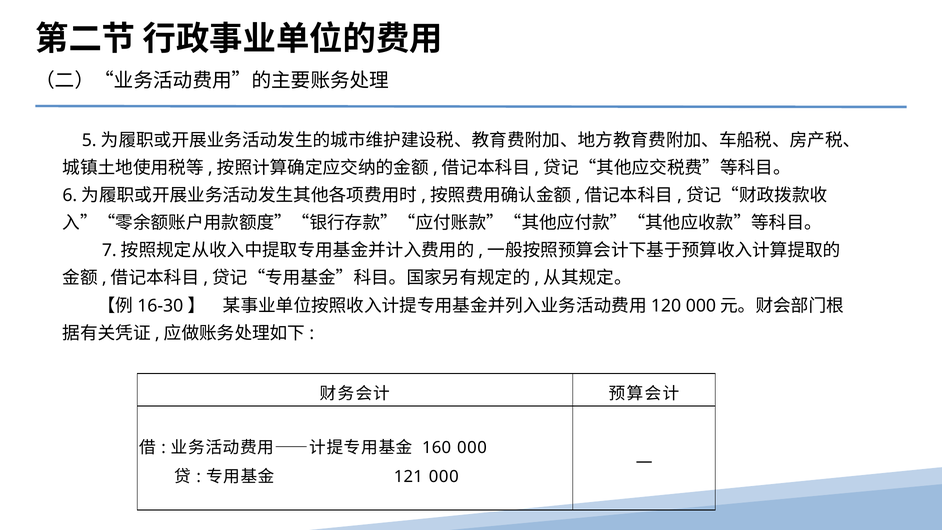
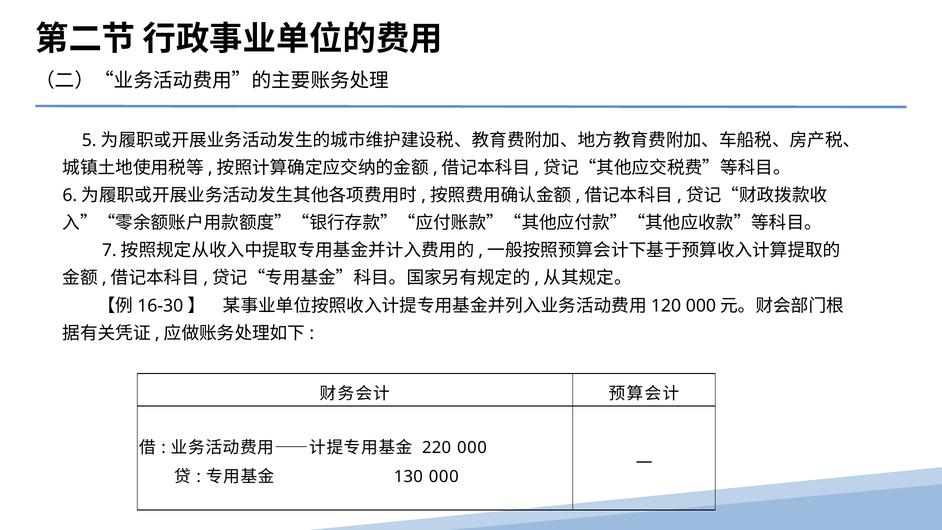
160: 160 -> 220 (437, 447)
121: 121 -> 130 (408, 477)
